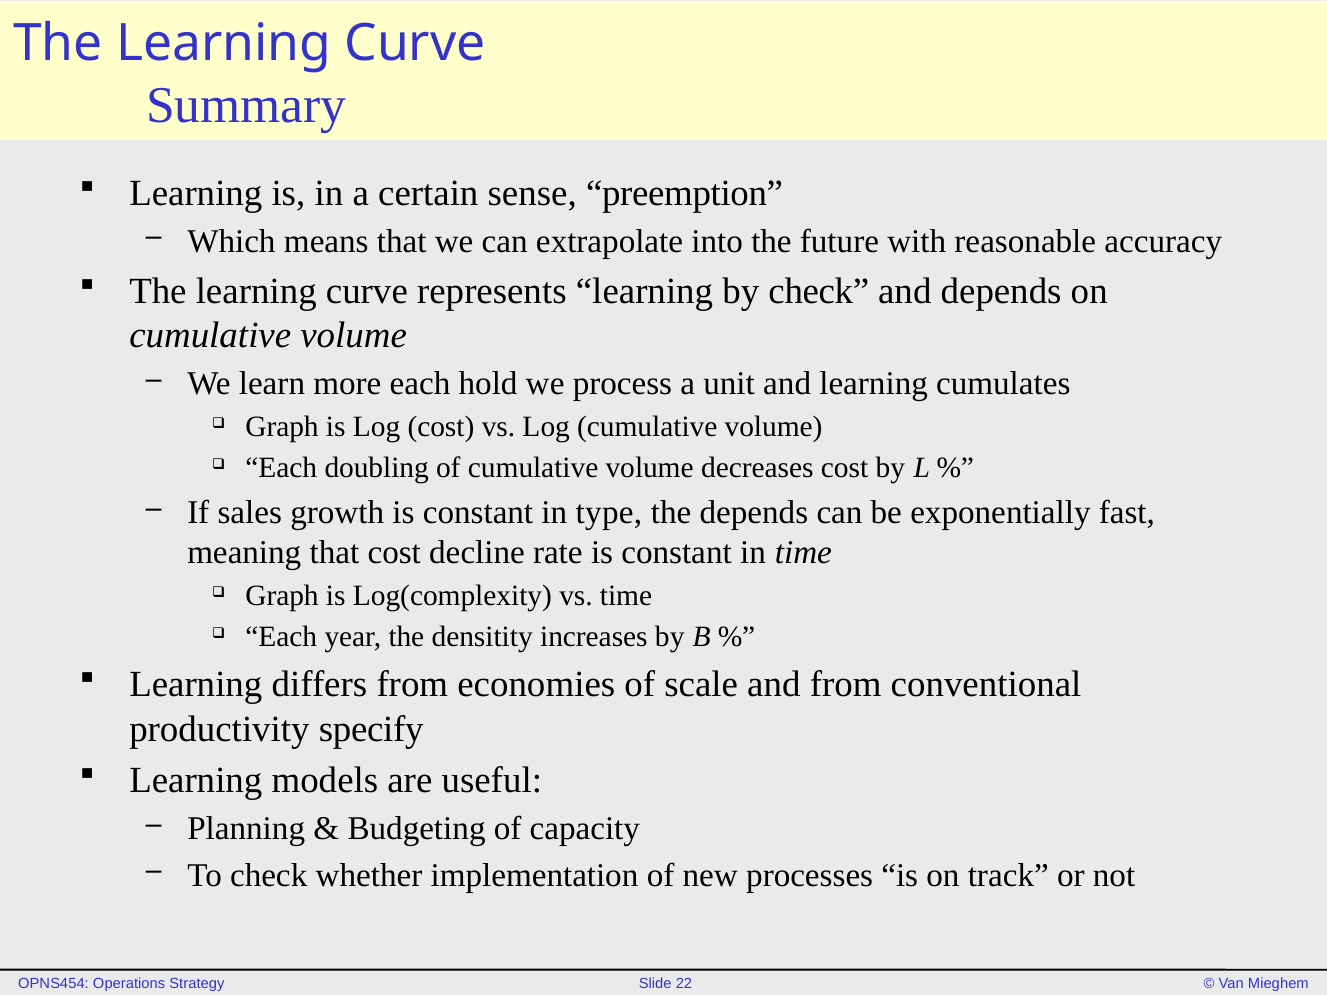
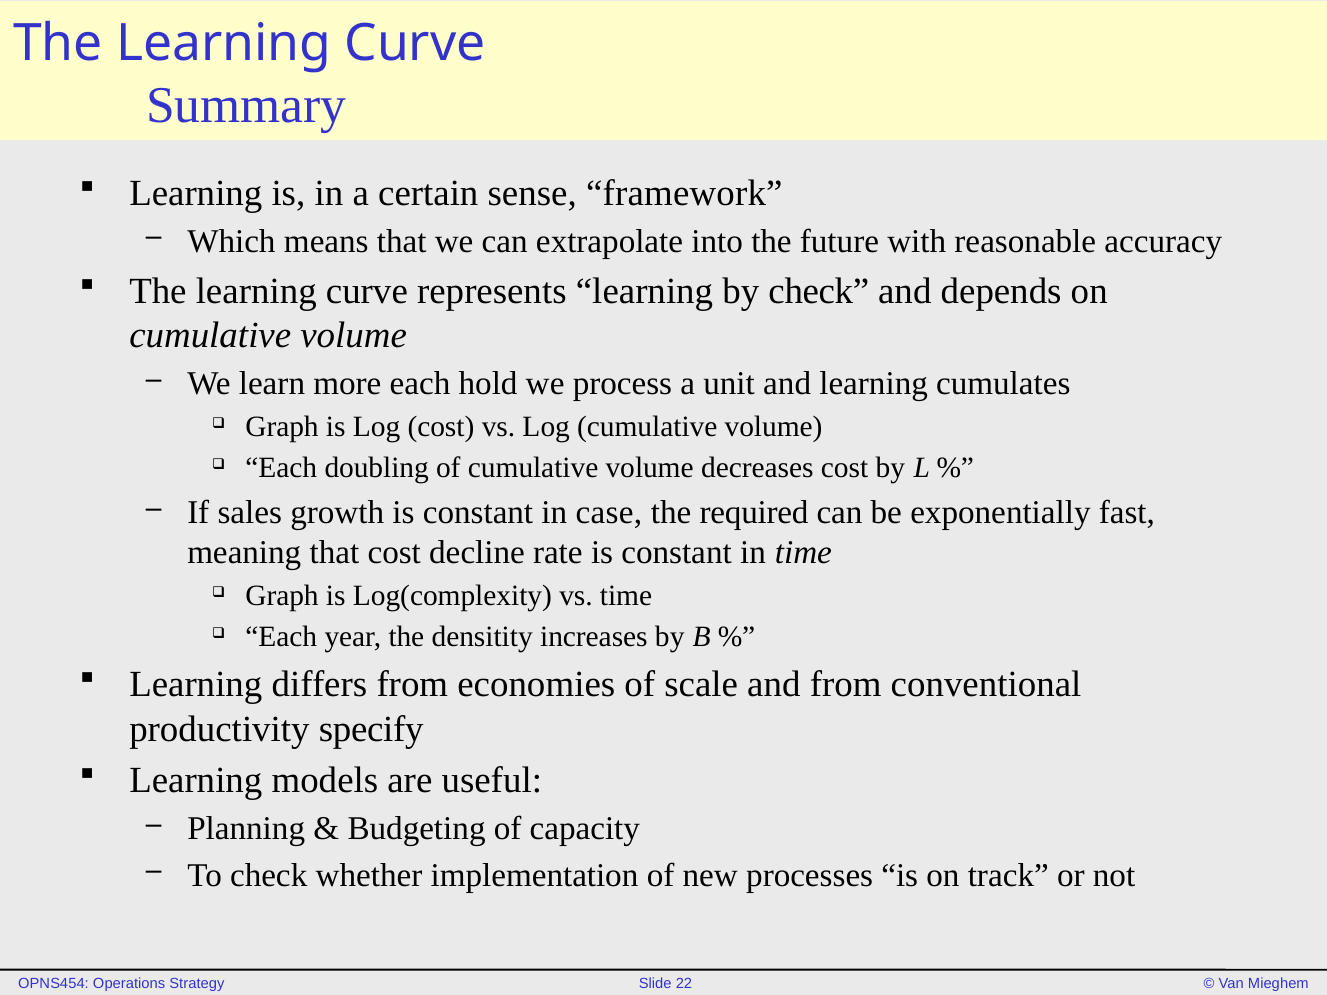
preemption: preemption -> framework (684, 193)
type: type -> case (609, 513)
the depends: depends -> required (754, 513)
